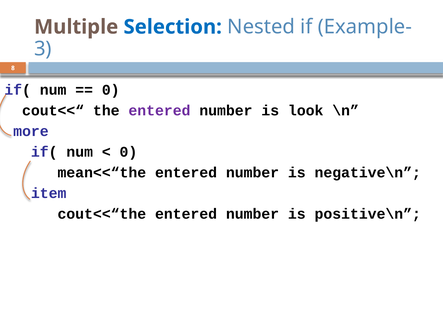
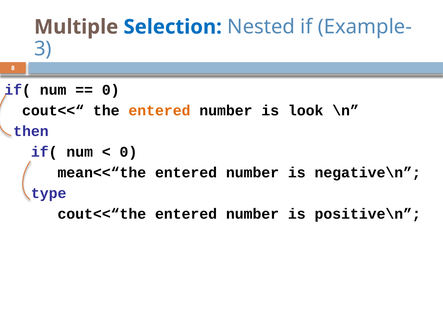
entered colour: purple -> orange (159, 110)
more: more -> then (31, 131)
item: item -> type (49, 193)
